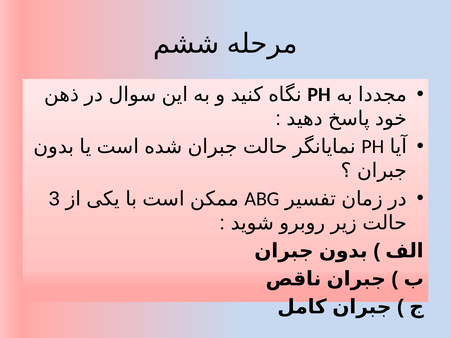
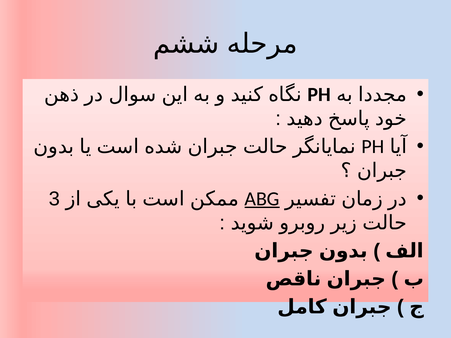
ABG underline: none -> present (262, 199)
